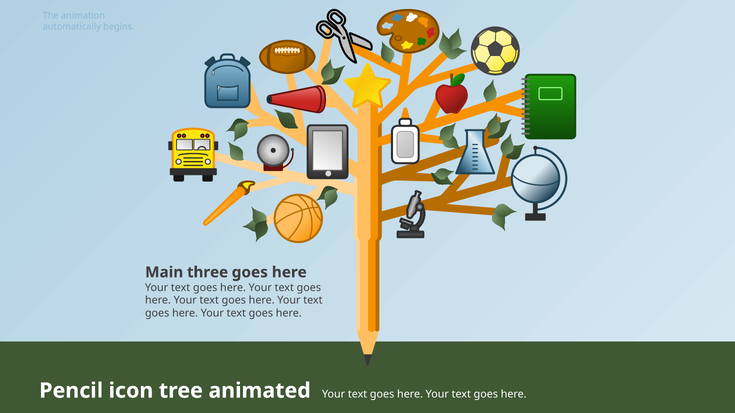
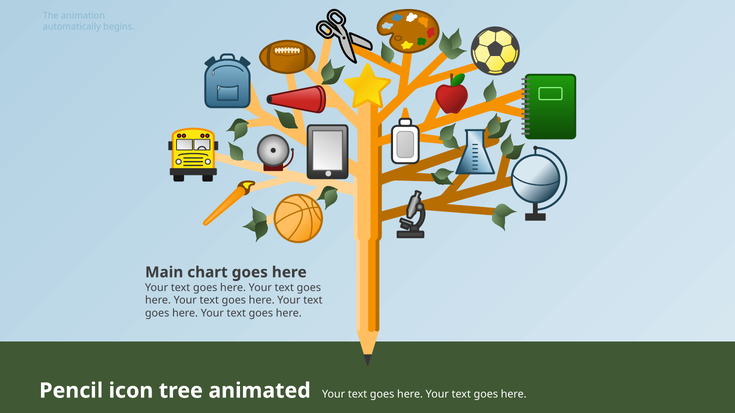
three: three -> chart (207, 273)
